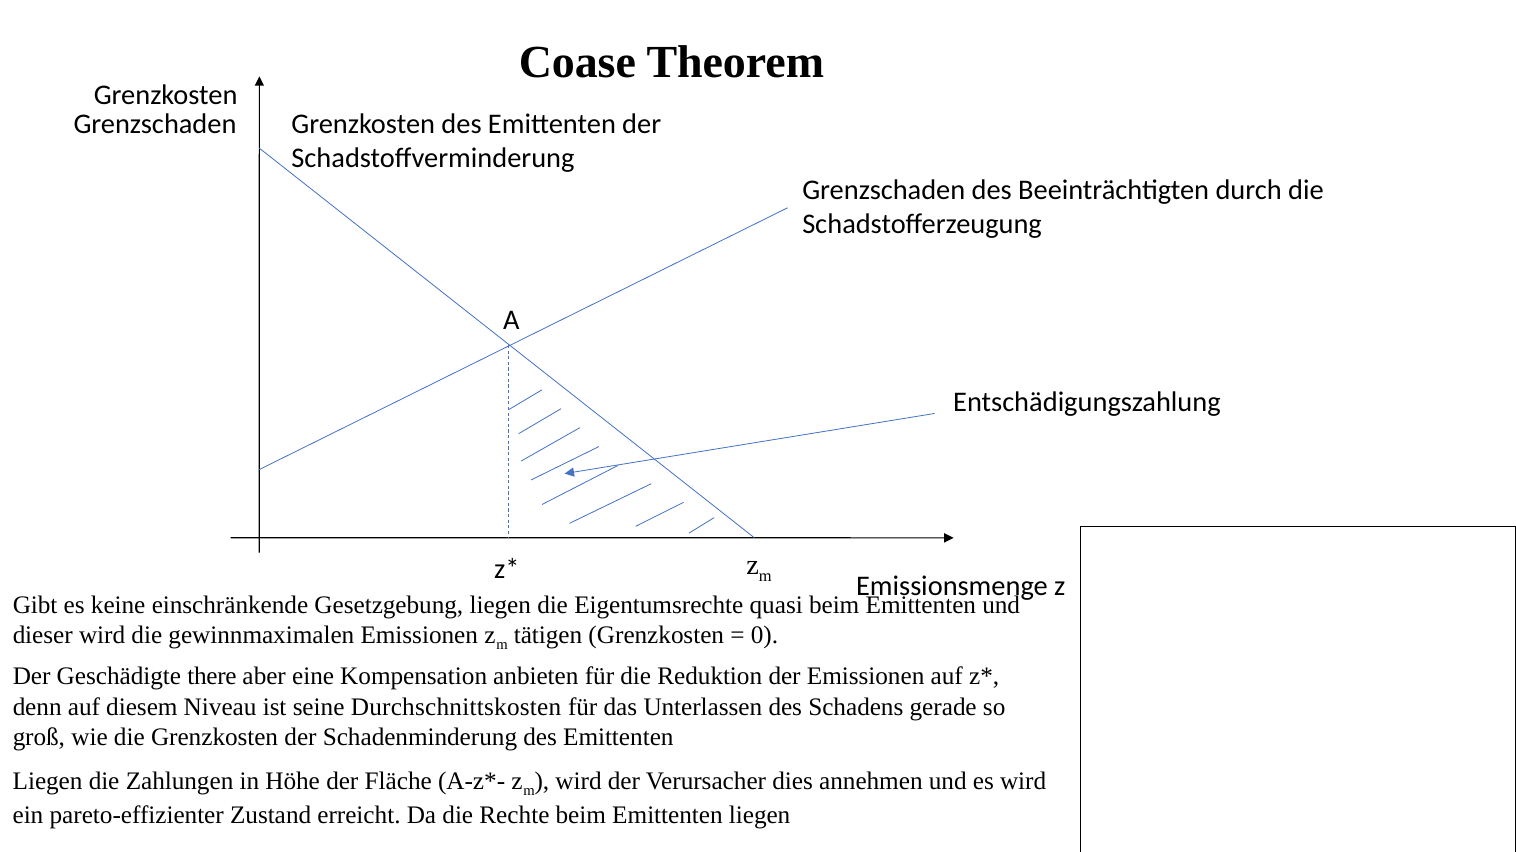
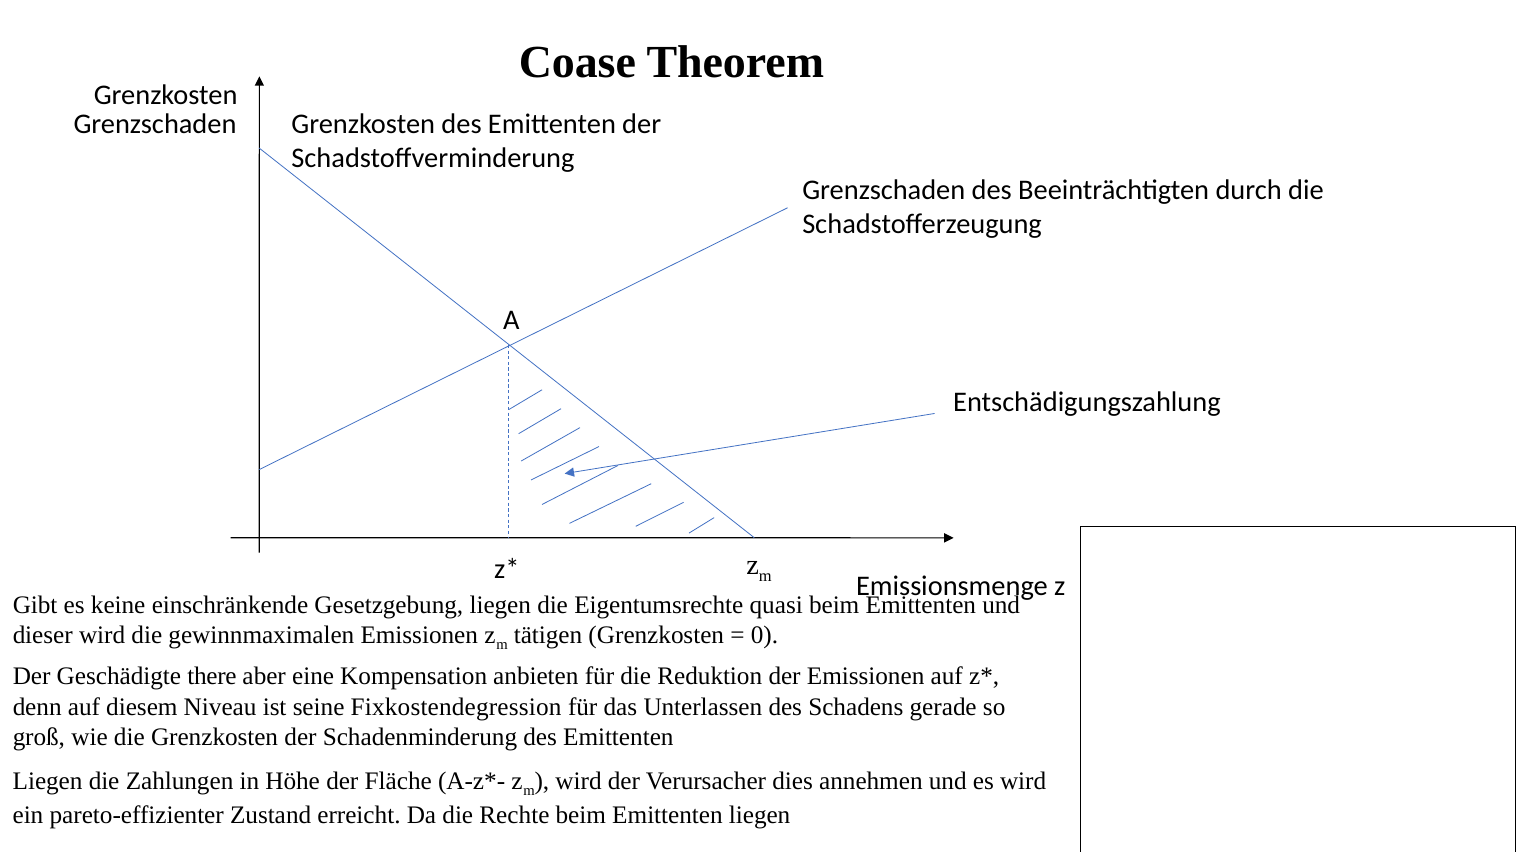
Durchschnittskosten: Durchschnittskosten -> Fixkostendegression (456, 708)
